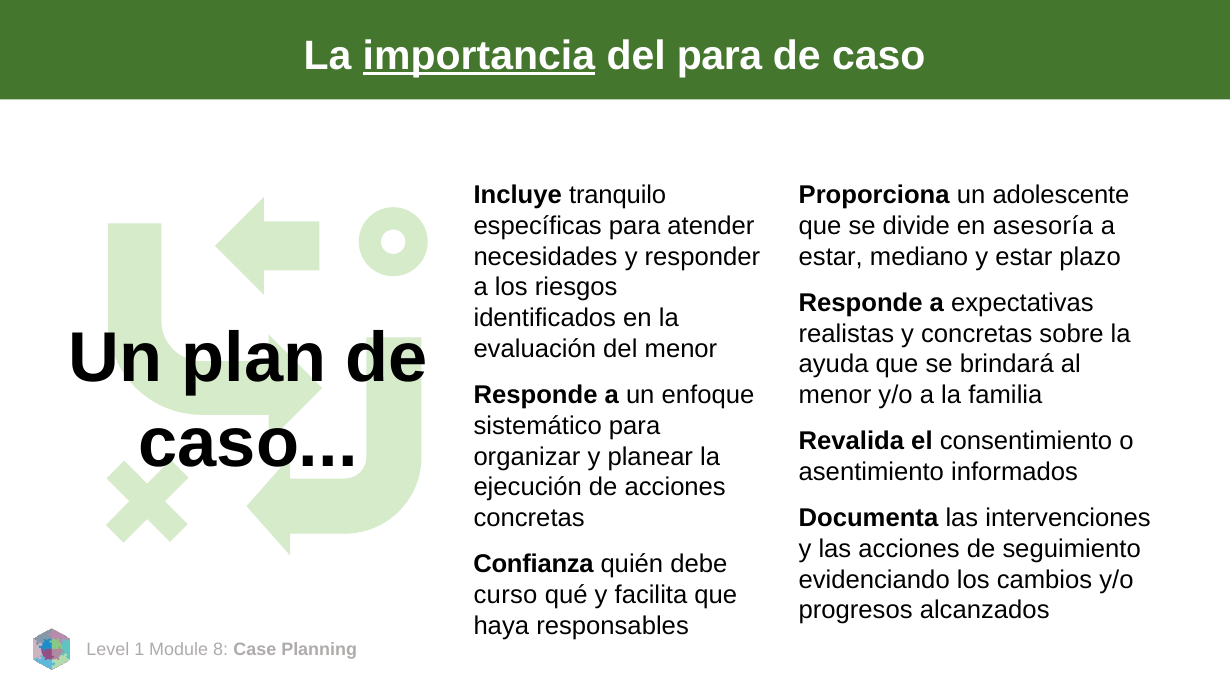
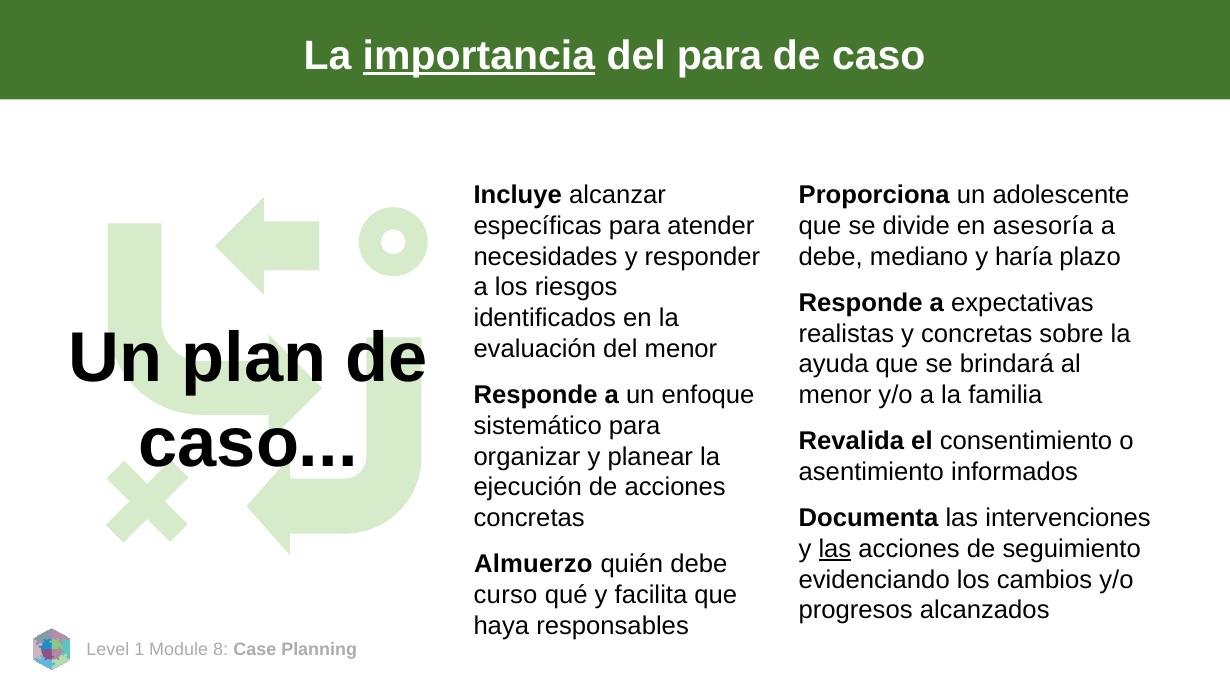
tranquilo: tranquilo -> alcanzar (618, 195)
estar: estar -> debe (831, 257)
y estar: estar -> haría (1024, 257)
las underline: none -> present (835, 549)
Confianza: Confianza -> Almuerzo (533, 564)
